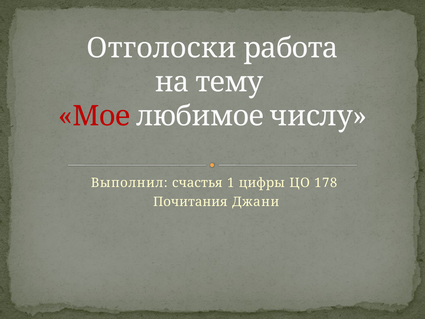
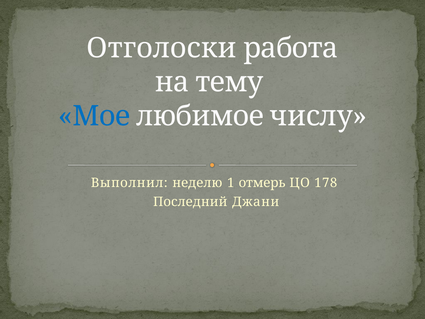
Мое colour: red -> blue (94, 116)
счастья: счастья -> неделю (197, 183)
цифры: цифры -> отмерь (262, 183)
Почитания: Почитания -> Последний (190, 202)
